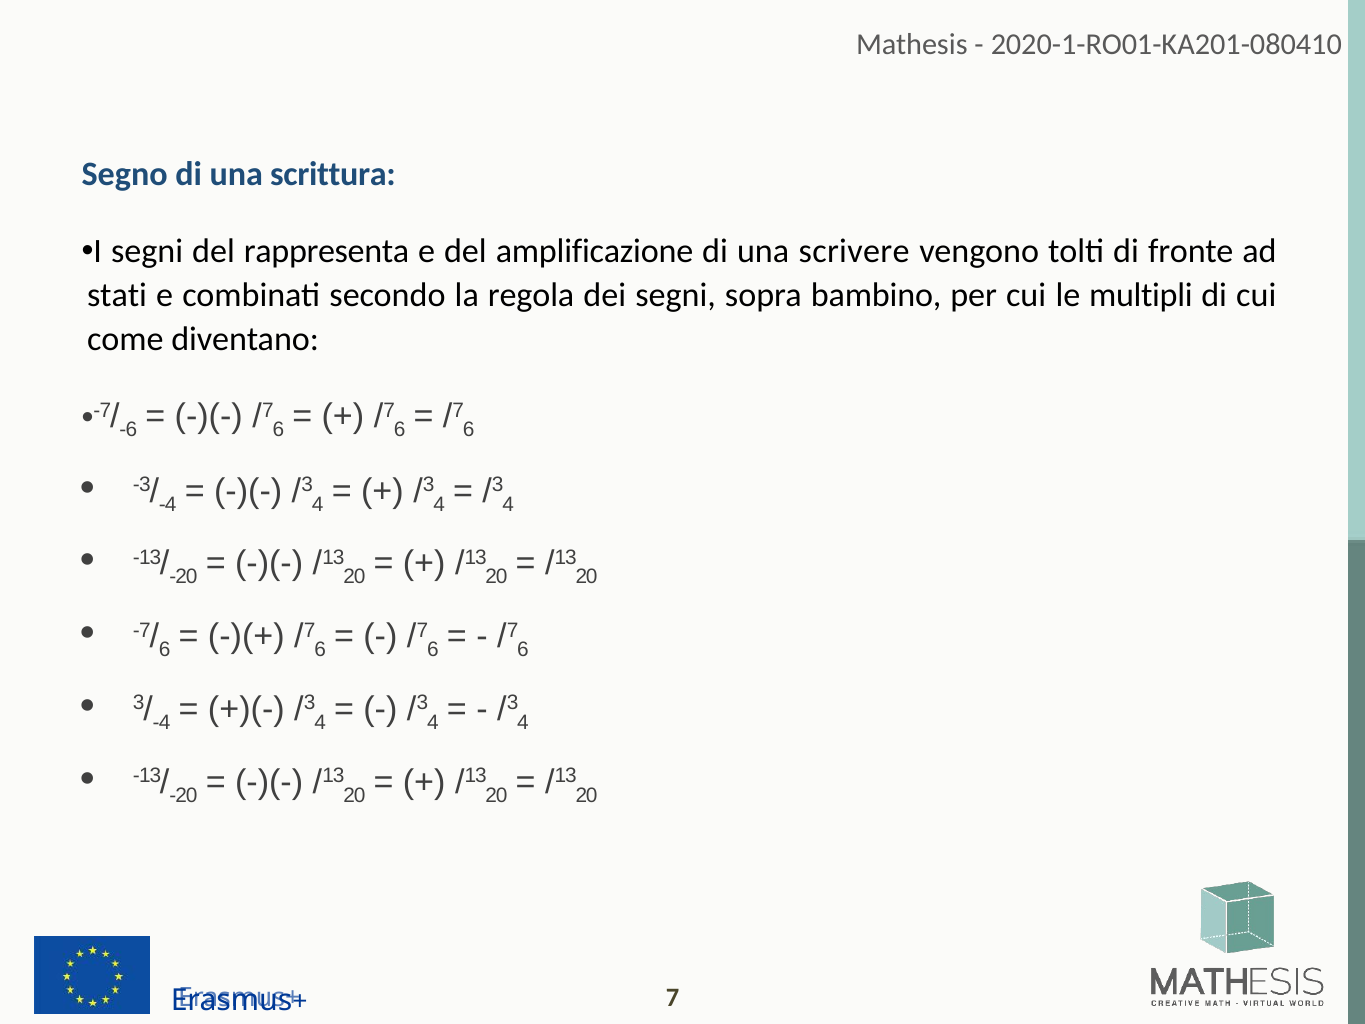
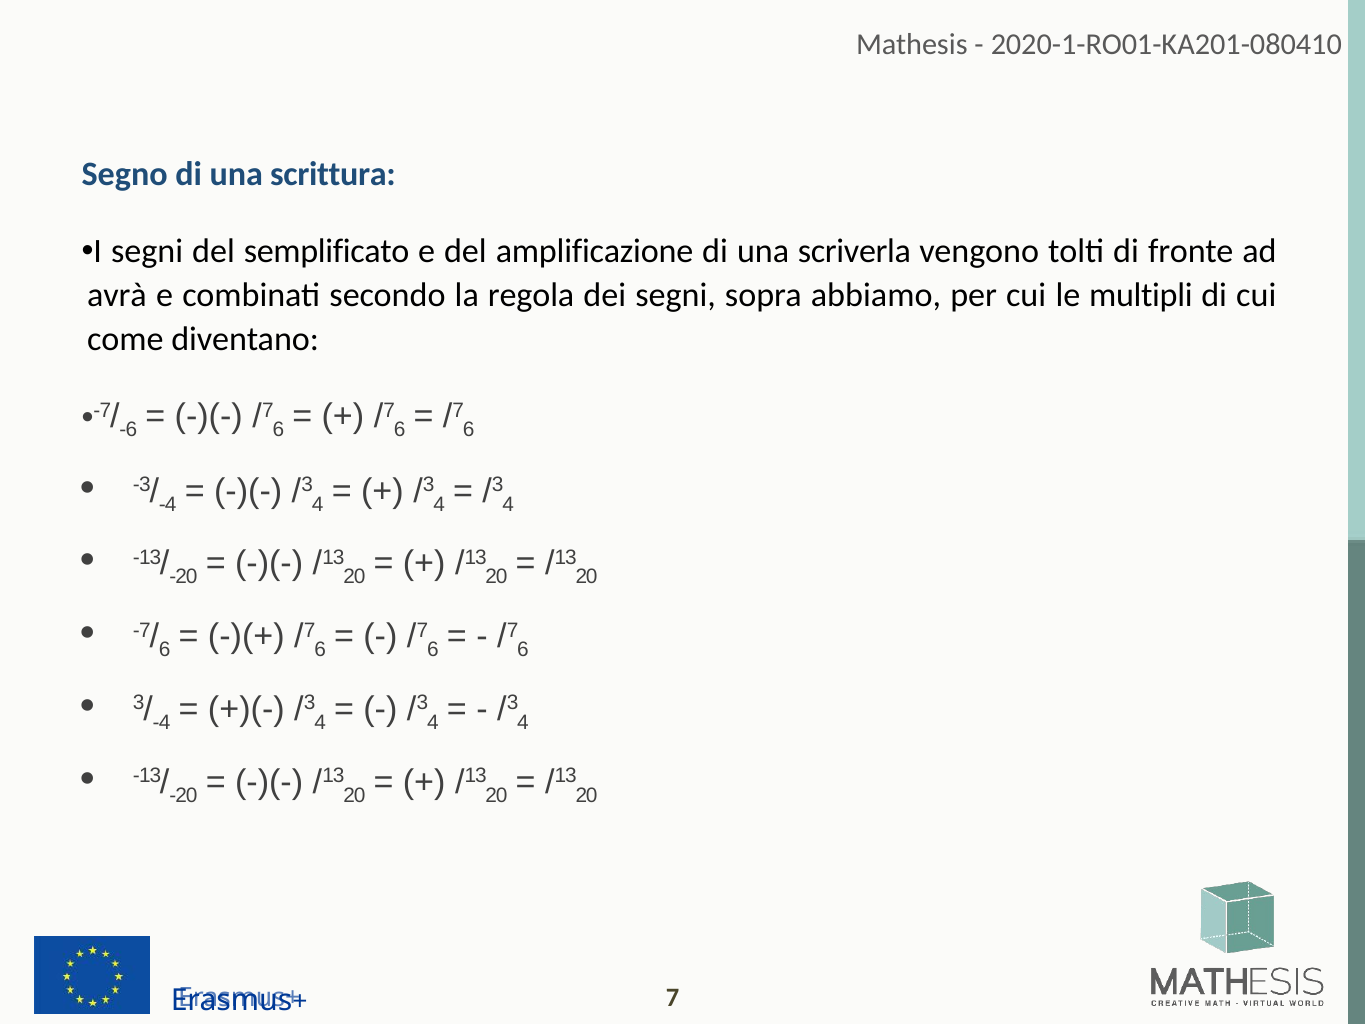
rappresenta: rappresenta -> semplificato (327, 252)
scrivere: scrivere -> scriverla (854, 252)
stati: stati -> avrà (117, 295)
bambino: bambino -> abbiamo (876, 295)
